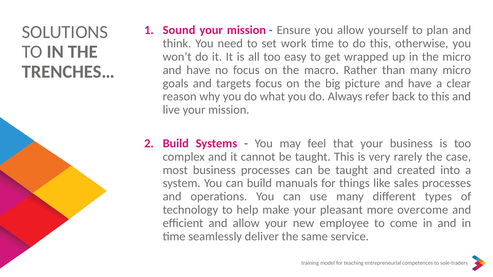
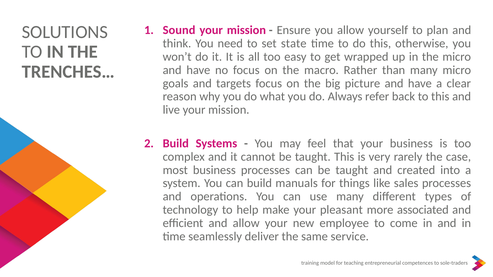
work: work -> state (294, 43)
overcome: overcome -> associated (423, 210)
